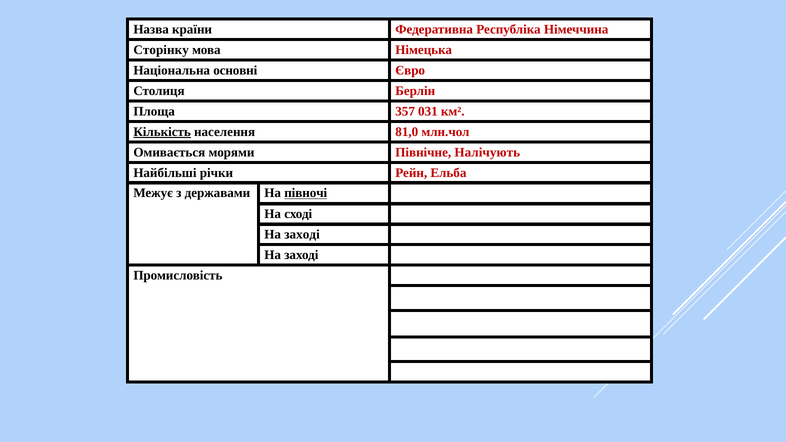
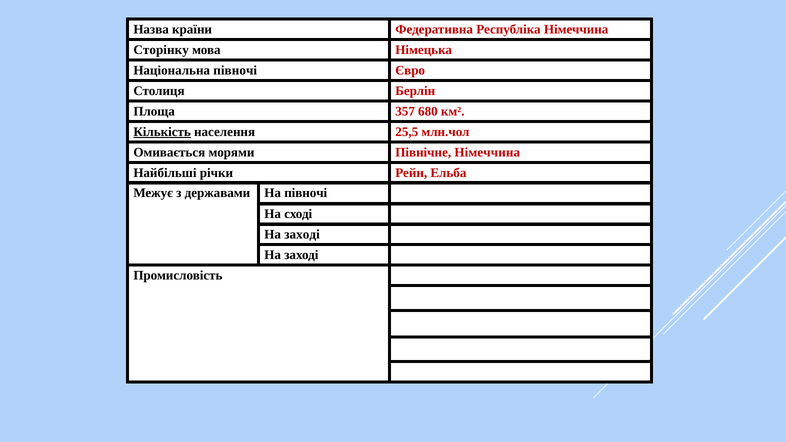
Національна основні: основні -> півночі (235, 70)
031: 031 -> 680 (428, 111)
81,0: 81,0 -> 25,5 (407, 132)
Північне Налічують: Налічують -> Німеччина (487, 152)
півночі underline: present -> none (306, 193)
